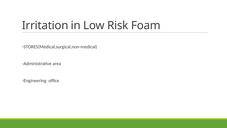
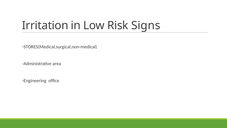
Foam: Foam -> Signs (146, 25)
